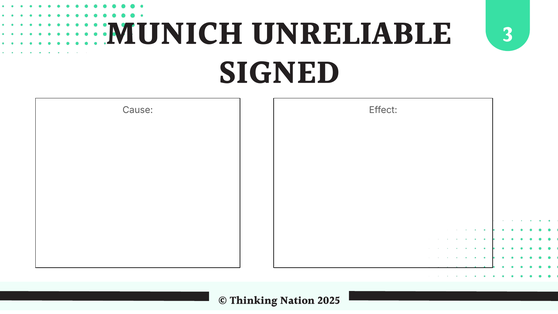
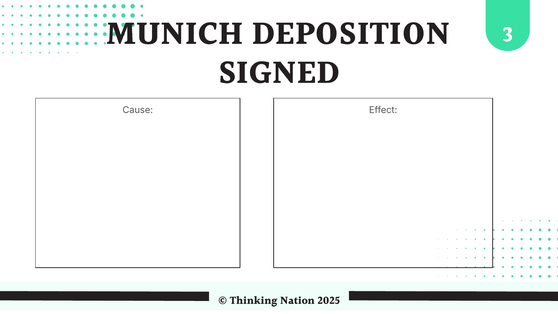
UNRELIABLE: UNRELIABLE -> DEPOSITION (351, 35)
